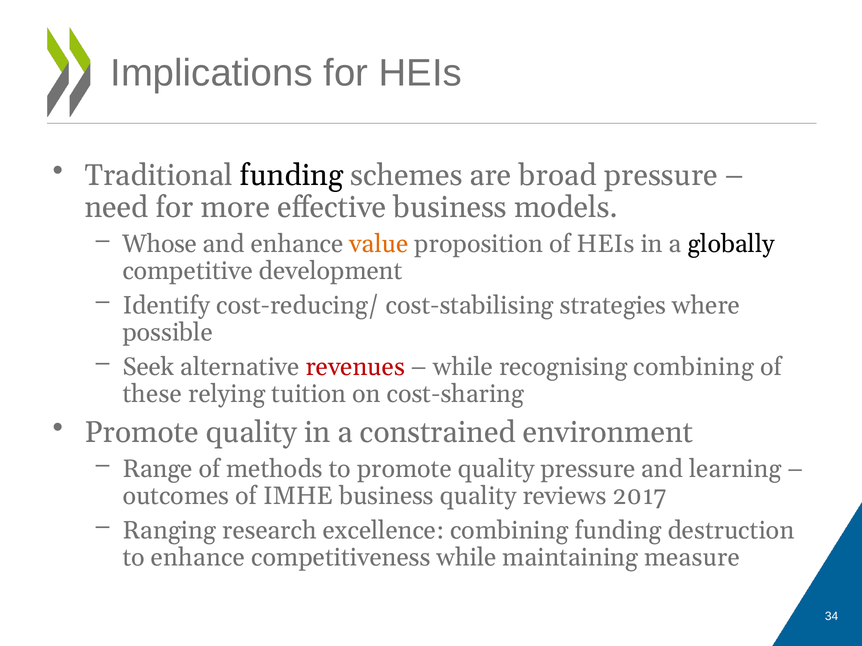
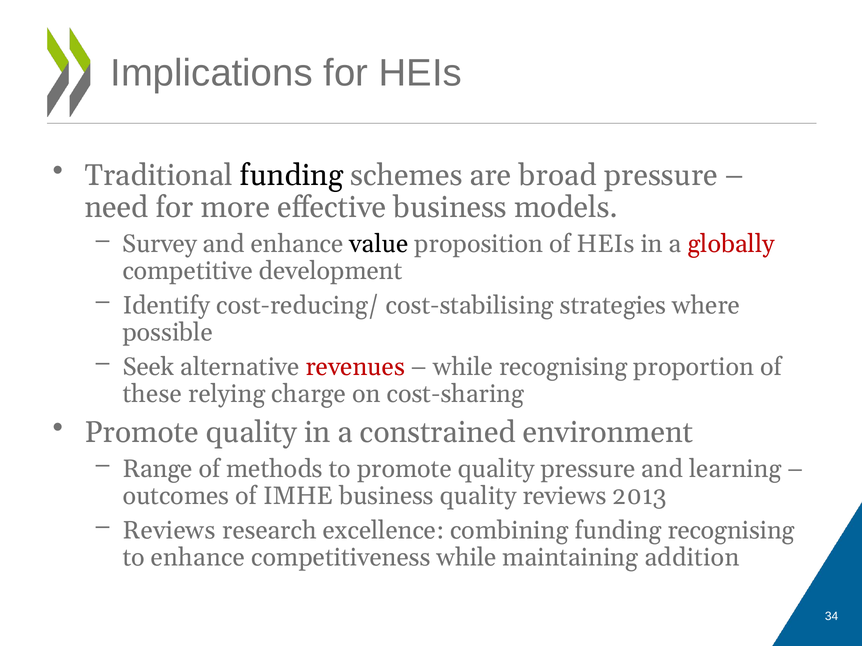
Whose: Whose -> Survey (160, 244)
value colour: orange -> black (379, 244)
globally colour: black -> red (731, 244)
recognising combining: combining -> proportion (694, 367)
tuition: tuition -> charge (309, 394)
2017: 2017 -> 2013 (640, 496)
Ranging: Ranging -> Reviews (169, 531)
funding destruction: destruction -> recognising (731, 531)
measure: measure -> addition (692, 558)
